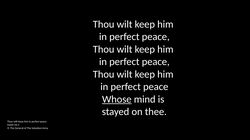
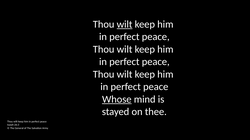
wilt underline: none -> present (125, 24)
